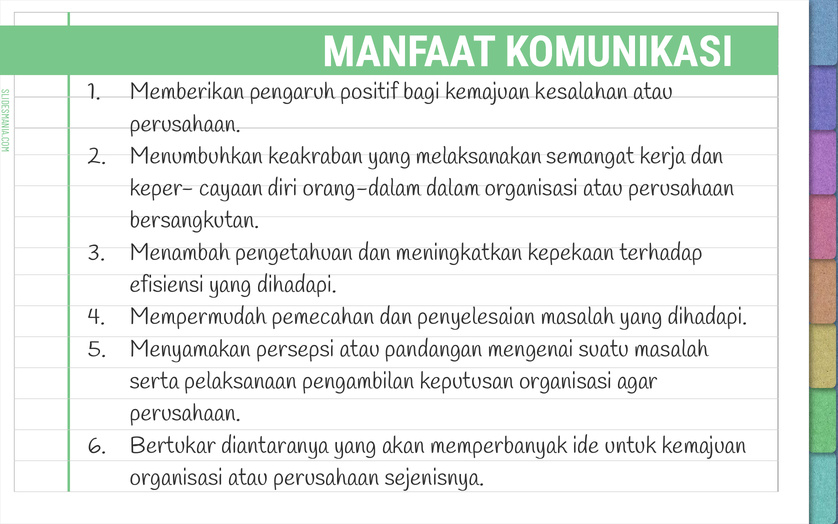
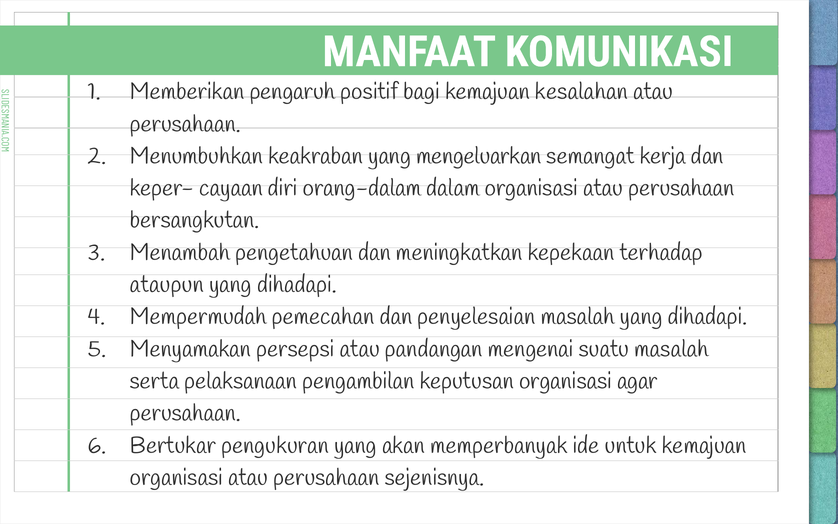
melaksanakan: melaksanakan -> mengeluarkan (479, 156)
efisiensi: efisiensi -> ataupun (167, 284)
diantaranya: diantaranya -> pengukuran (275, 445)
